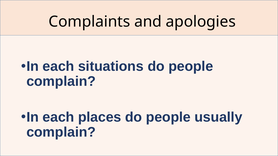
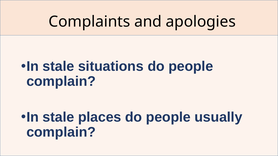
each: each -> stale (58, 67)
each: each -> stale (58, 117)
